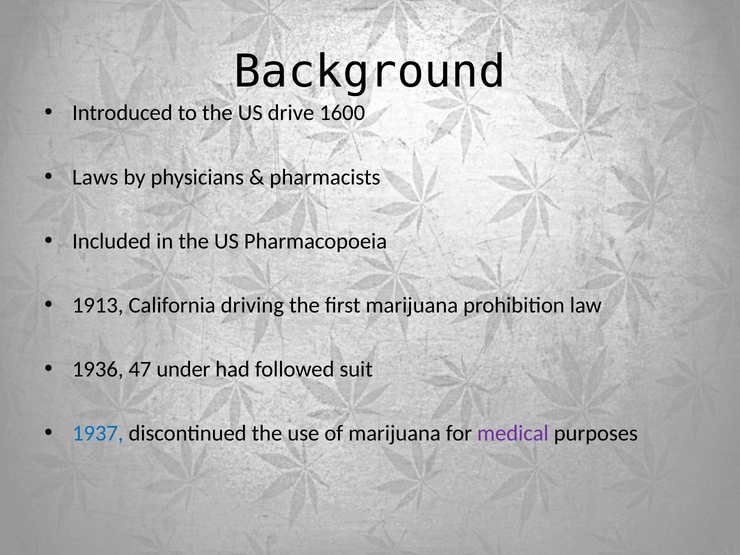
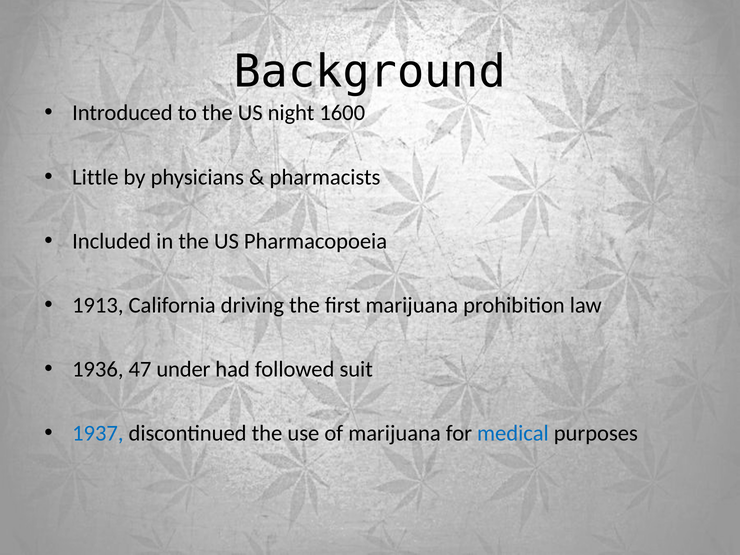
drive: drive -> night (291, 113)
Laws: Laws -> Little (95, 177)
medical colour: purple -> blue (513, 434)
